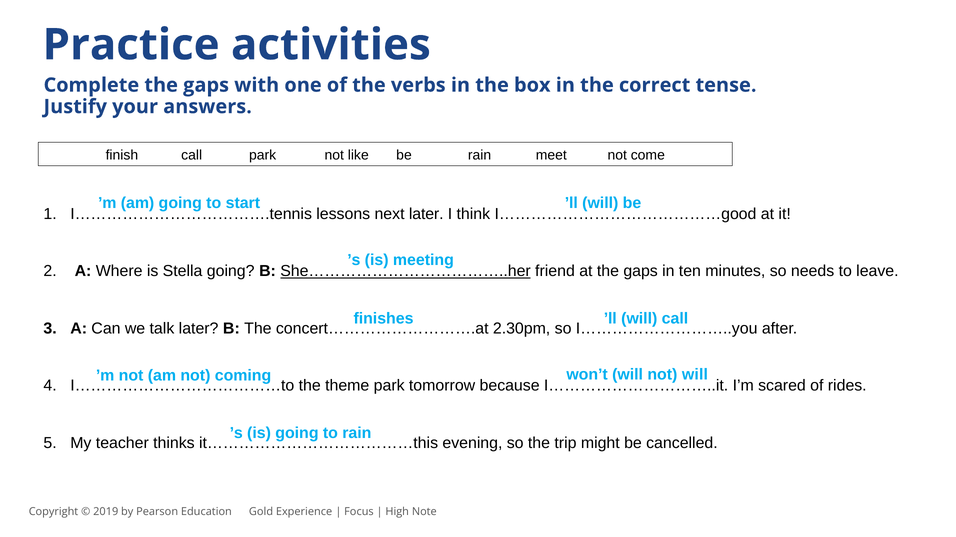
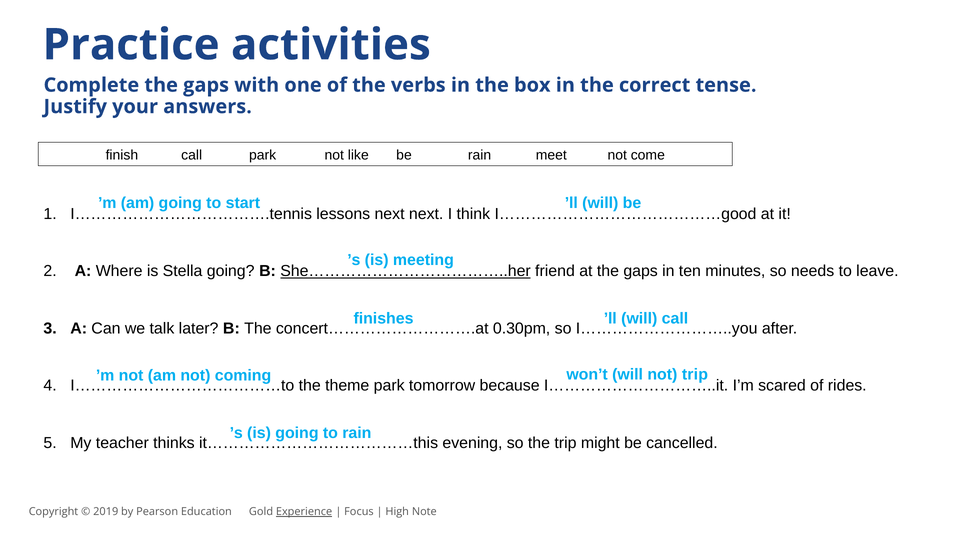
next later: later -> next (426, 214)
2.30pm: 2.30pm -> 0.30pm (522, 329)
not will: will -> trip (695, 375)
Experience underline: none -> present (304, 512)
